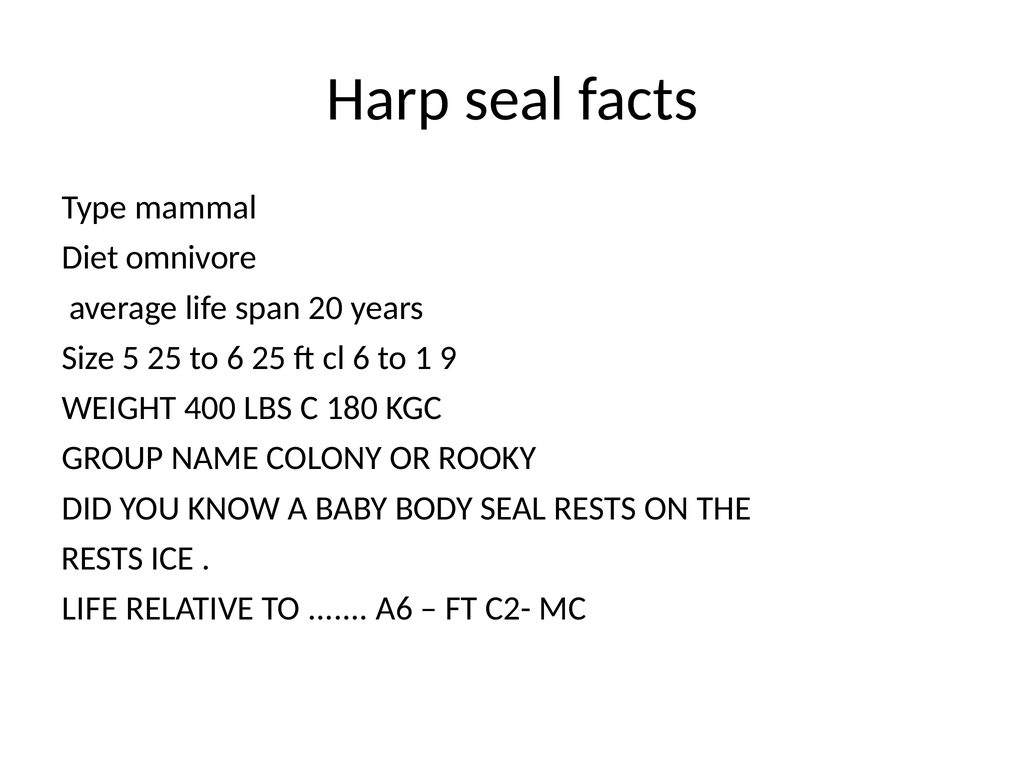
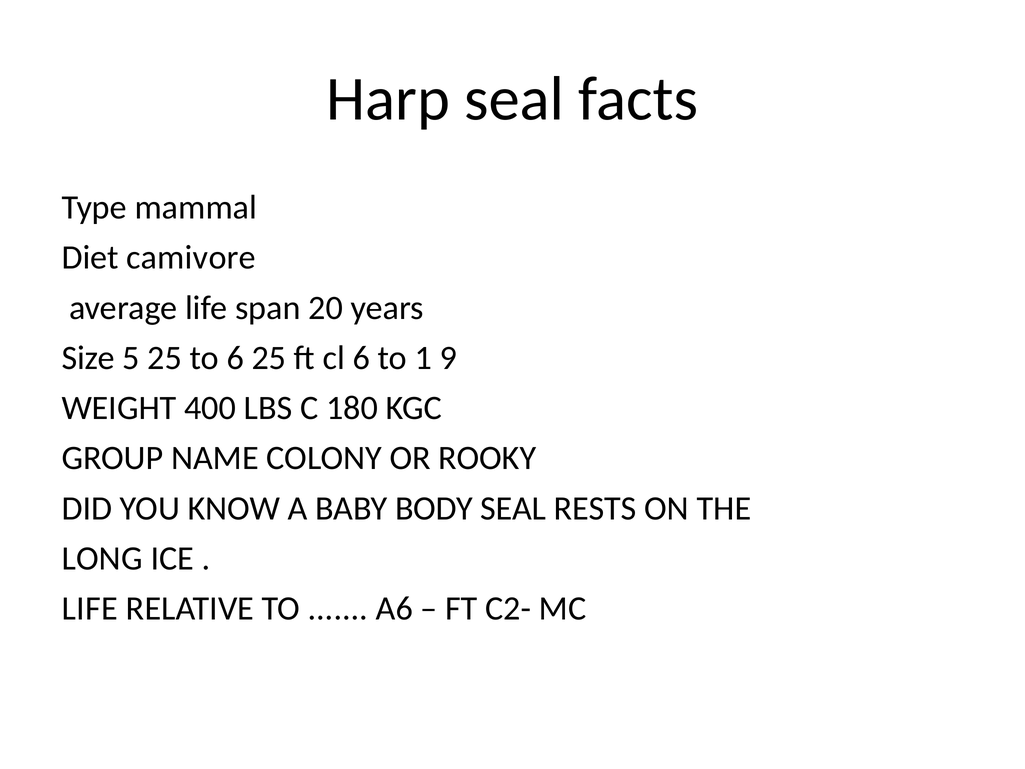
omnivore: omnivore -> camivore (191, 258)
RESTS: RESTS -> LONG (102, 558)
